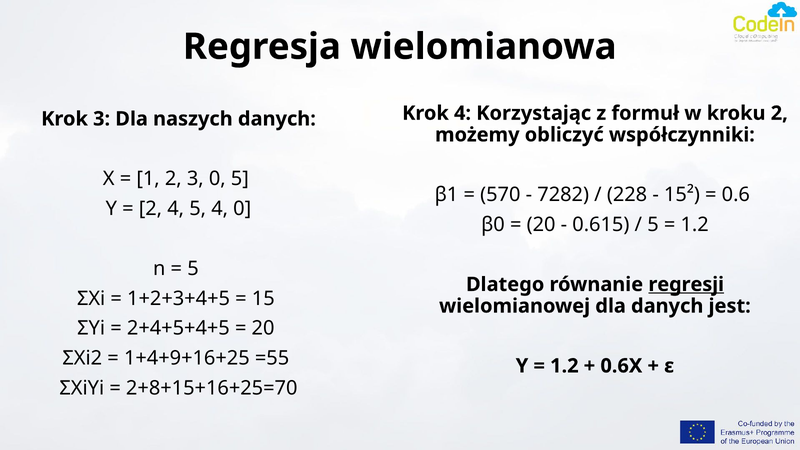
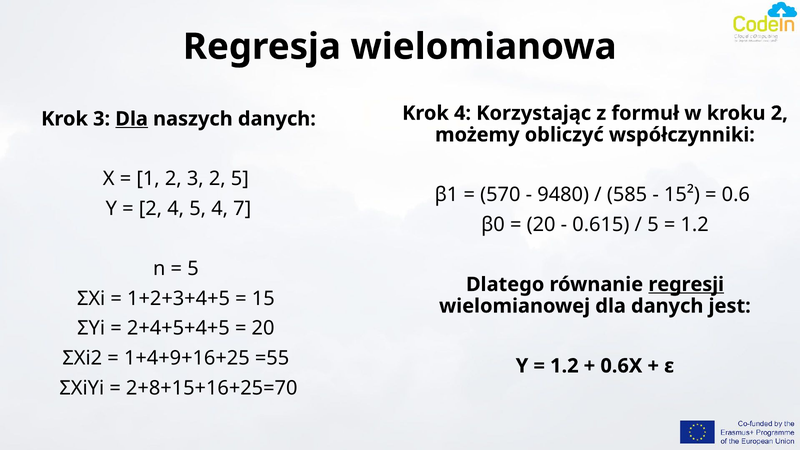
Dla underline: none -> present (132, 119)
3 0: 0 -> 2 (217, 179)
7282: 7282 -> 9480 (563, 195)
228: 228 -> 585 (627, 195)
4 0: 0 -> 7 (242, 209)
